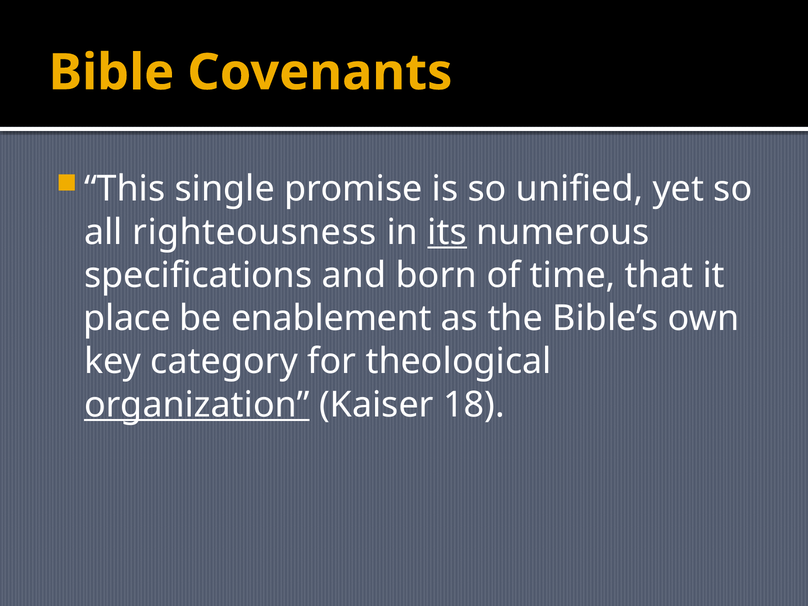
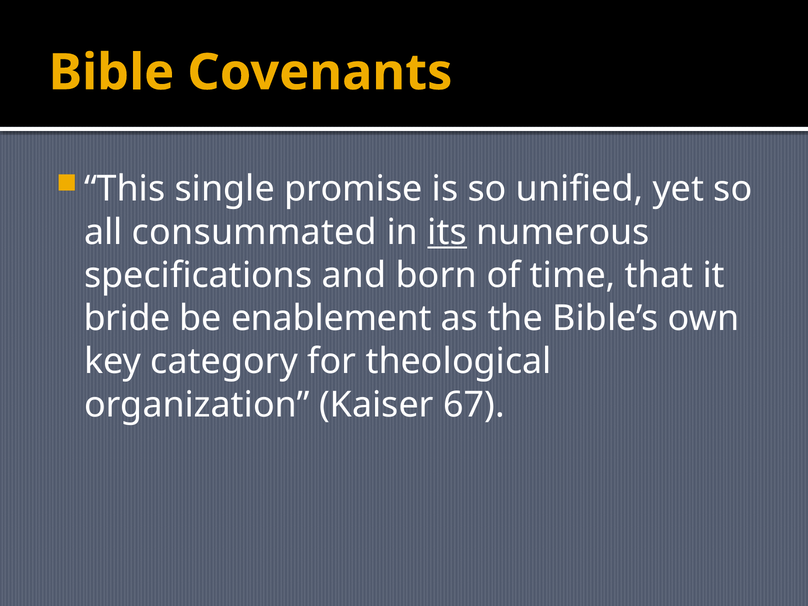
righteousness: righteousness -> consummated (254, 232)
place: place -> bride (127, 318)
organization underline: present -> none (197, 405)
18: 18 -> 67 (474, 405)
